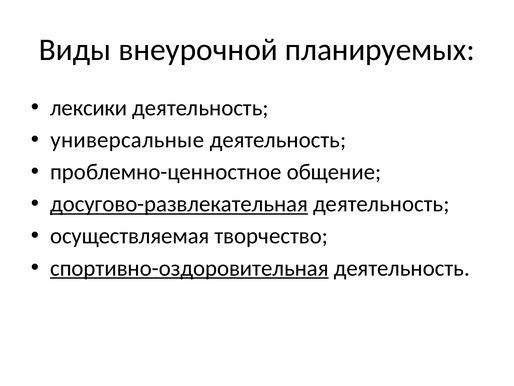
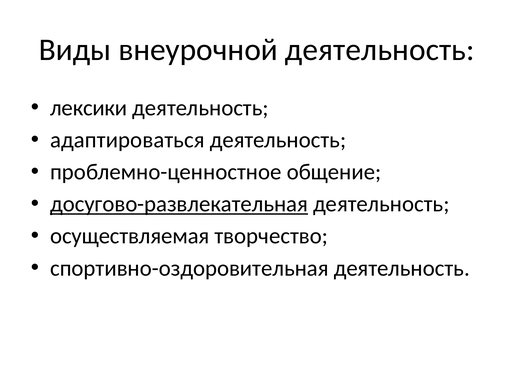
внеурочной планируемых: планируемых -> деятельность (380, 50)
универсальные: универсальные -> адаптироваться (127, 140)
спортивно-оздоровительная underline: present -> none (189, 268)
